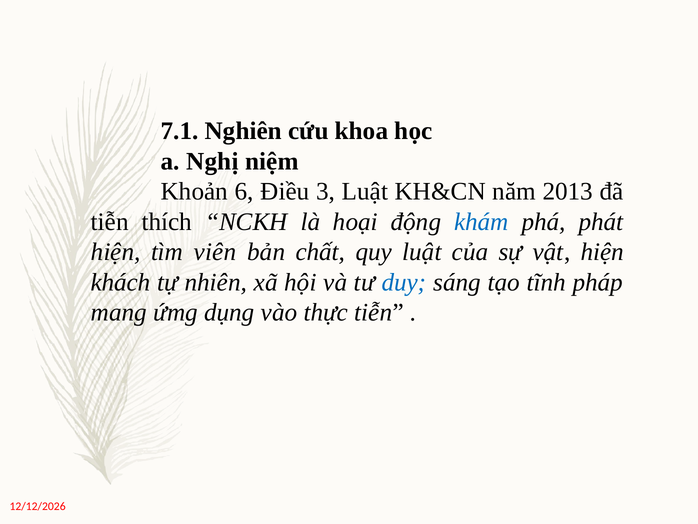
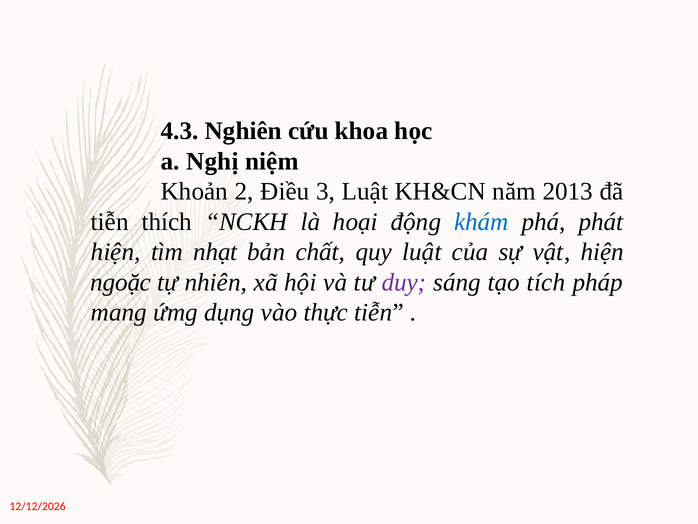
7.1: 7.1 -> 4.3 (180, 131)
6: 6 -> 2 (244, 191)
viên: viên -> nhạt (215, 252)
khách: khách -> ngoặc (121, 282)
duy colour: blue -> purple (404, 282)
tĩnh: tĩnh -> tích (546, 282)
